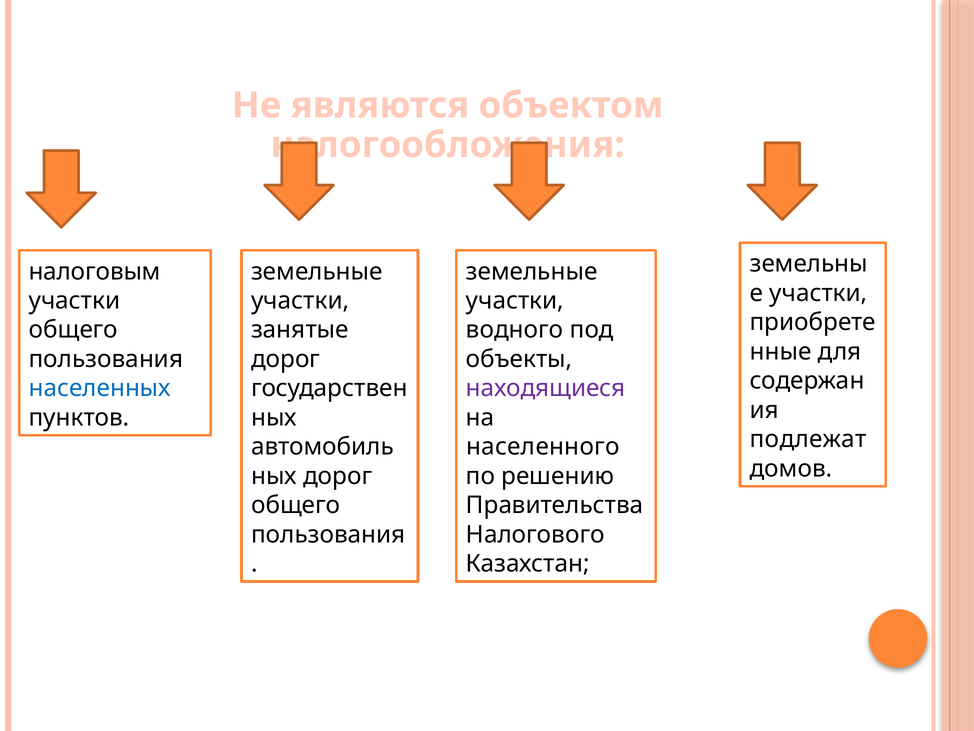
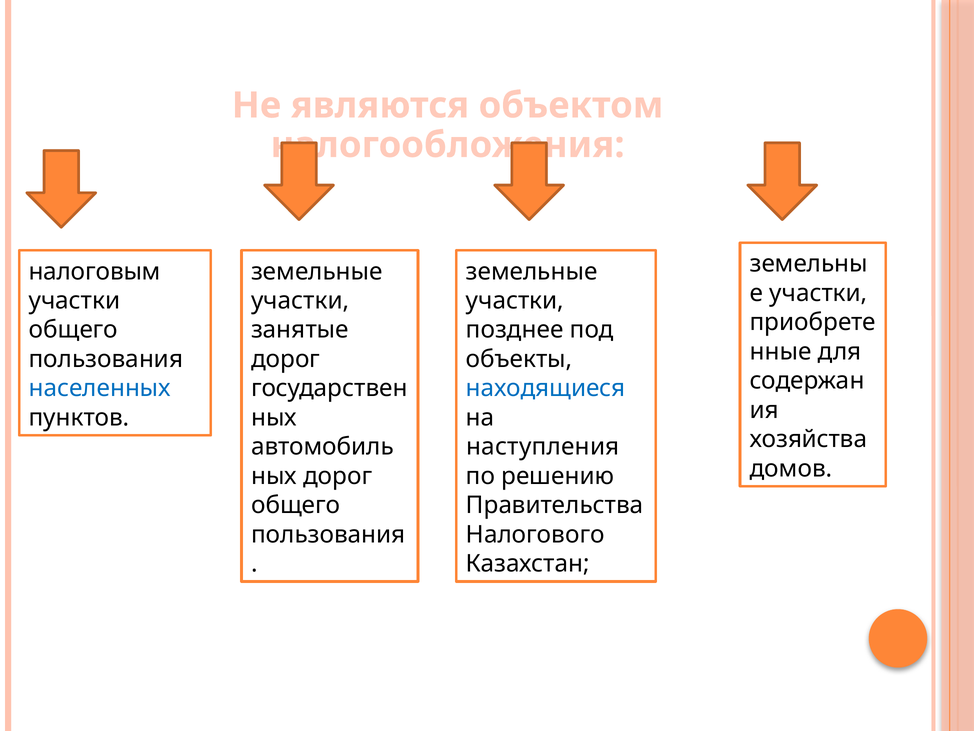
водного: водного -> позднее (515, 330)
находящиеся colour: purple -> blue (546, 388)
подлежат: подлежат -> хозяйства (808, 439)
населенного: населенного -> наступления (543, 447)
